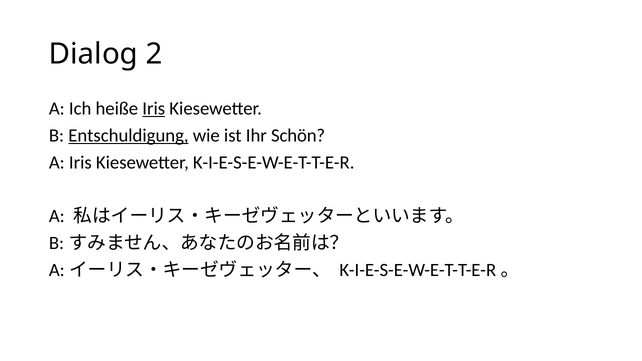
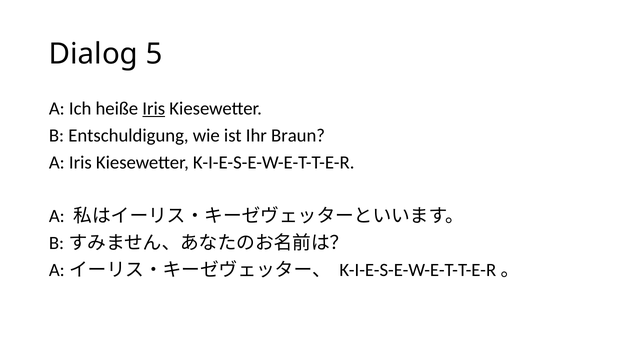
2: 2 -> 5 (154, 54)
Entschuldigung underline: present -> none (128, 135)
Schön: Schön -> Braun (298, 135)
